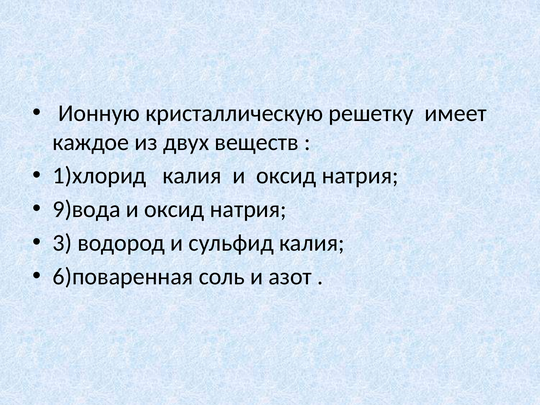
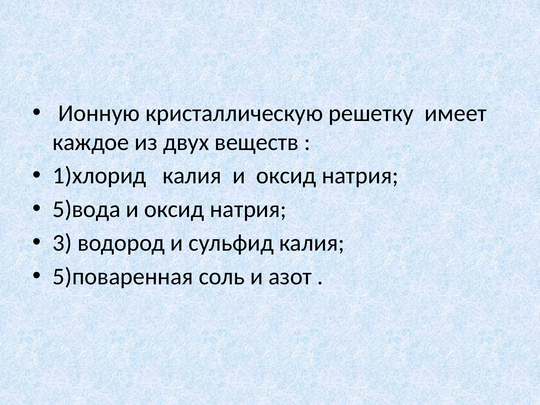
9)вода: 9)вода -> 5)вода (87, 209)
6)поваренная: 6)поваренная -> 5)поваренная (123, 277)
